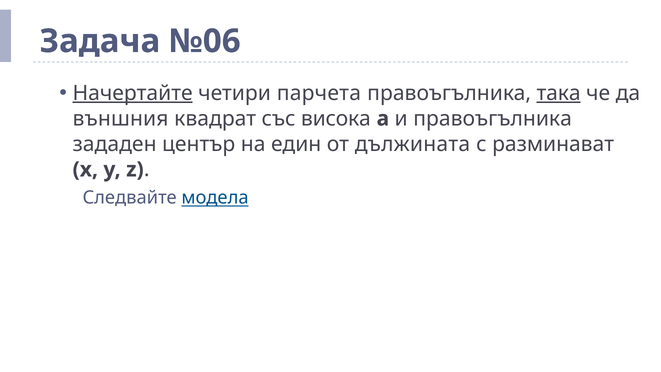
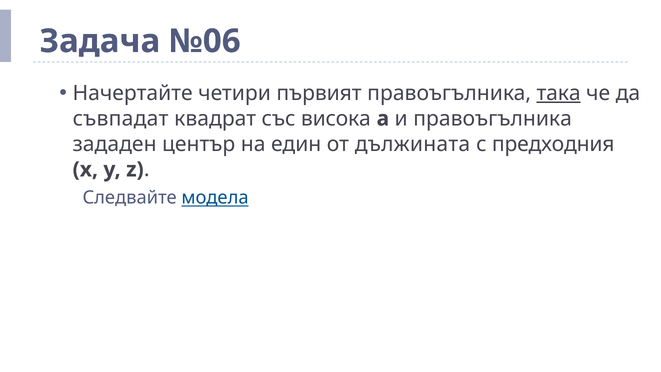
Начертайте underline: present -> none (133, 93)
парчета: парчета -> първият (319, 93)
външния: външния -> съвпадат (121, 119)
разминават: разминават -> предходния (553, 144)
